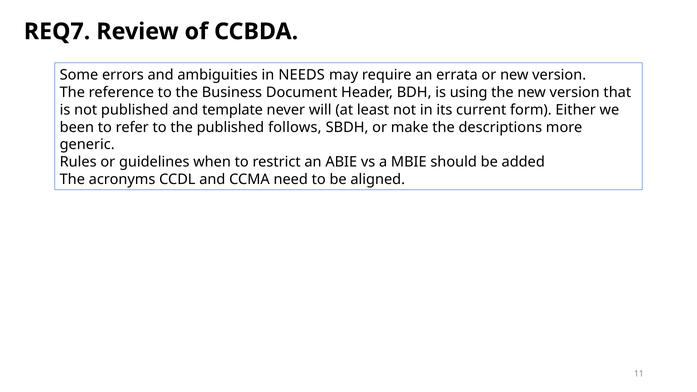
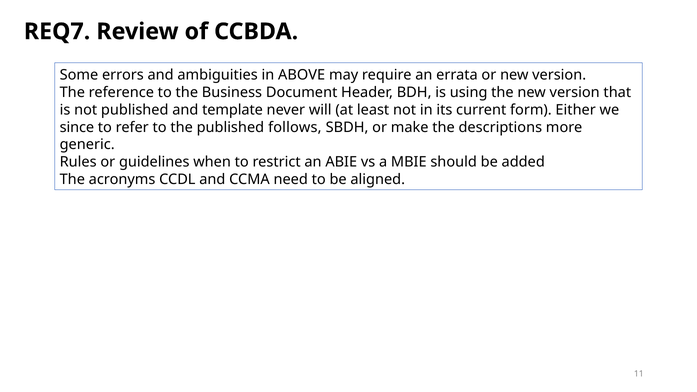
NEEDS: NEEDS -> ABOVE (302, 75)
been: been -> since (77, 127)
